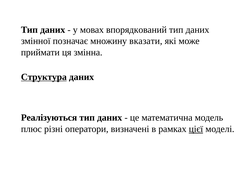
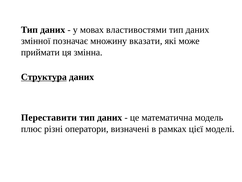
впорядкований: впорядкований -> властивостями (136, 30)
Реалізуються: Реалізуються -> Переставити (49, 117)
цієї underline: present -> none (196, 129)
